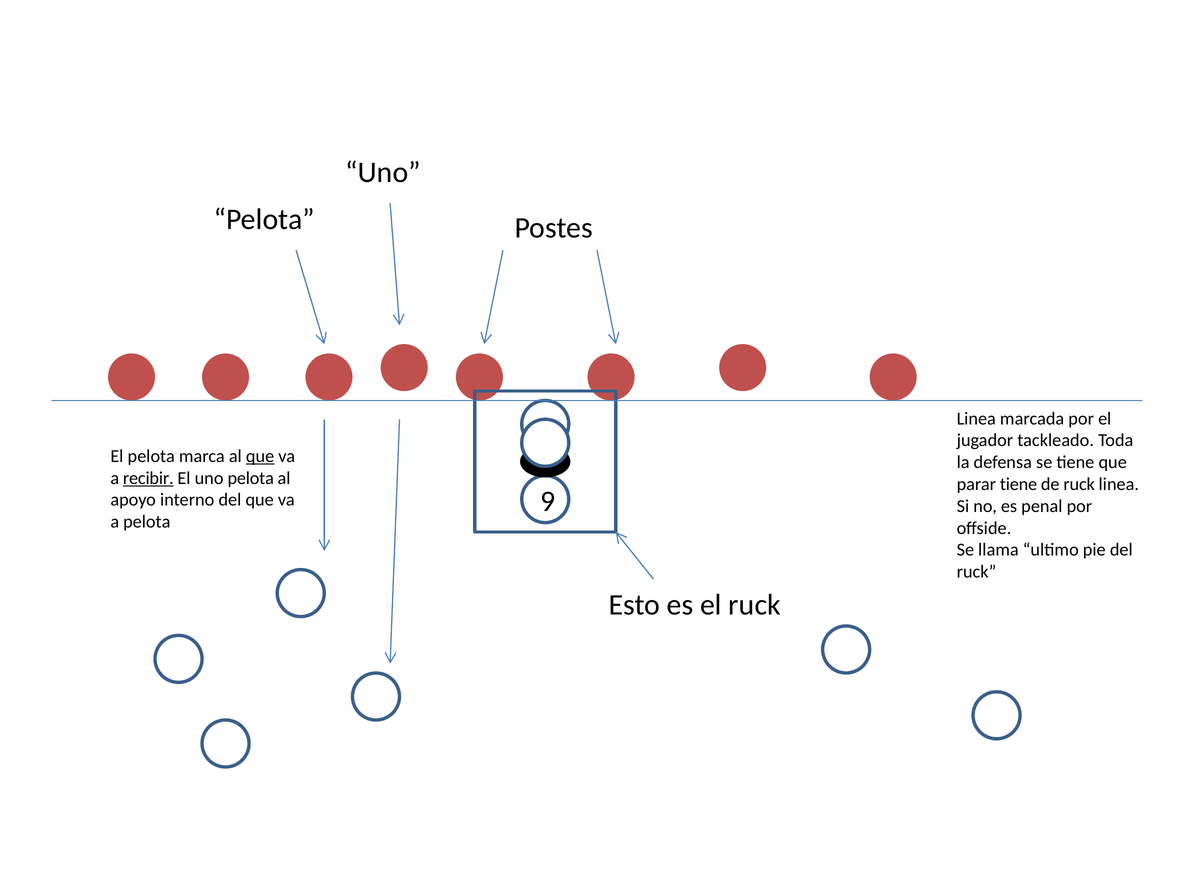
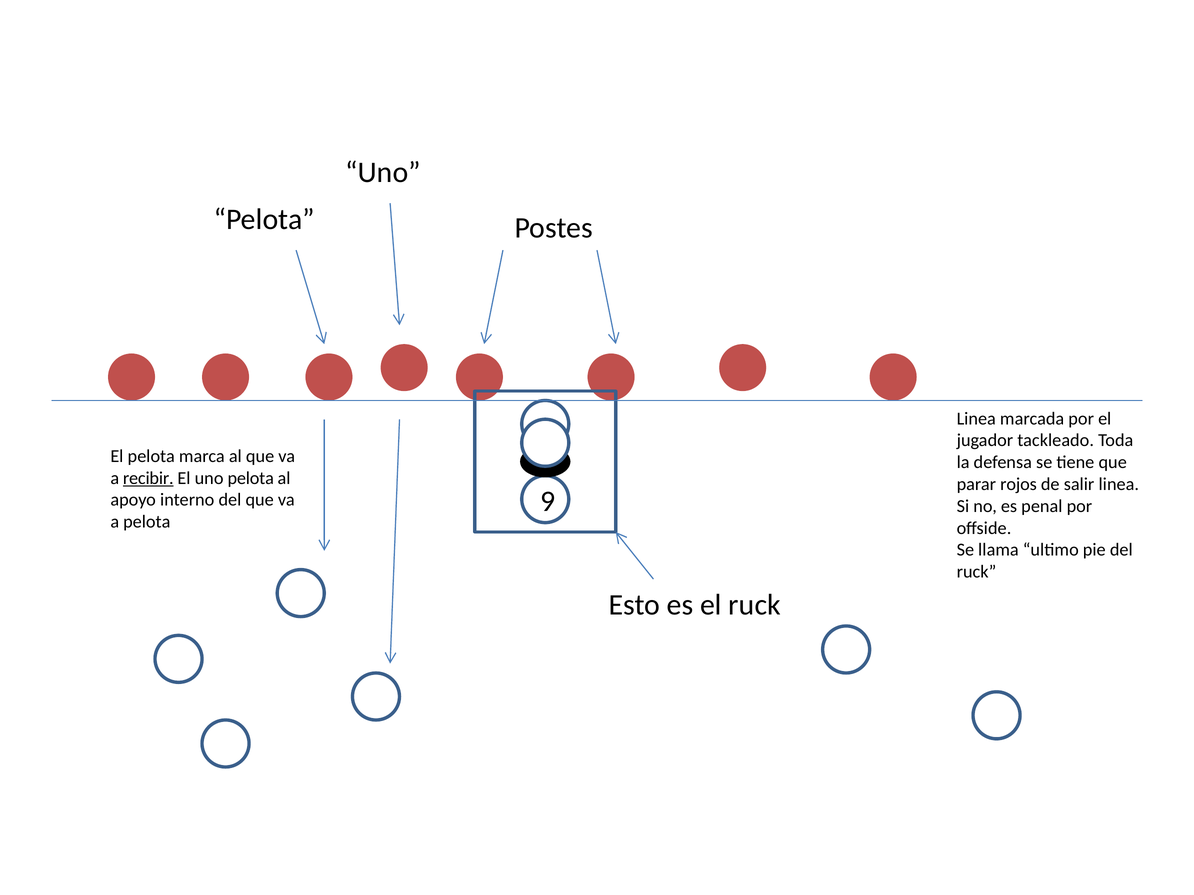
que underline: present -> none (260, 456)
parar tiene: tiene -> rojos (1019, 485)
de ruck: ruck -> salir (1079, 485)
